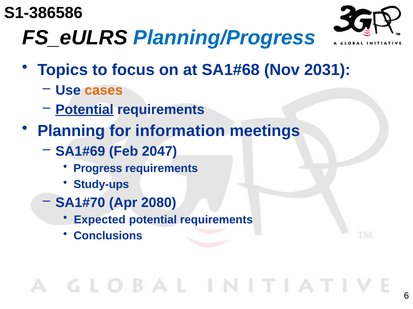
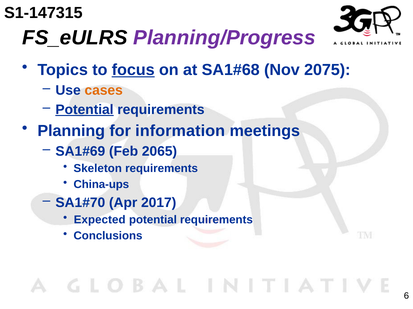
S1-386586: S1-386586 -> S1-147315 (43, 13)
Planning/Progress colour: blue -> purple (224, 38)
focus underline: none -> present (133, 70)
2031: 2031 -> 2075 (327, 70)
2047: 2047 -> 2065 (159, 152)
Progress: Progress -> Skeleton (98, 169)
Study-ups: Study-ups -> China-ups (101, 185)
2080: 2080 -> 2017 (159, 203)
